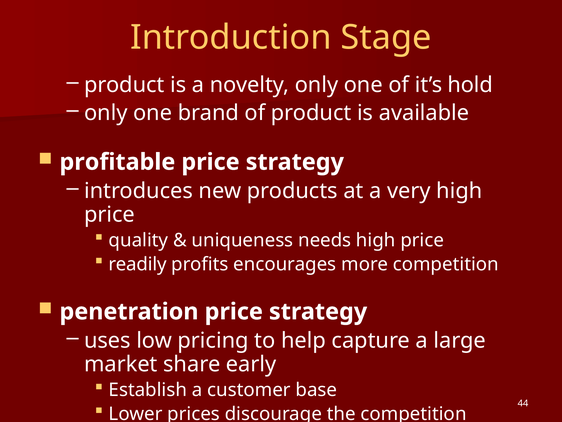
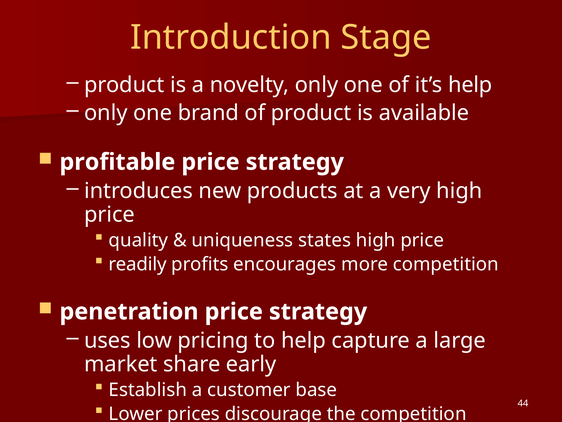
it’s hold: hold -> help (470, 85)
needs: needs -> states (325, 240)
